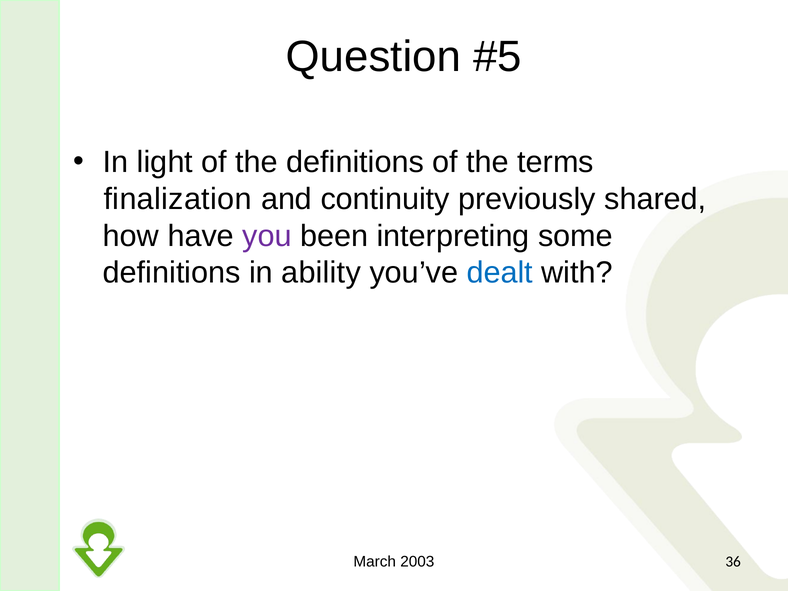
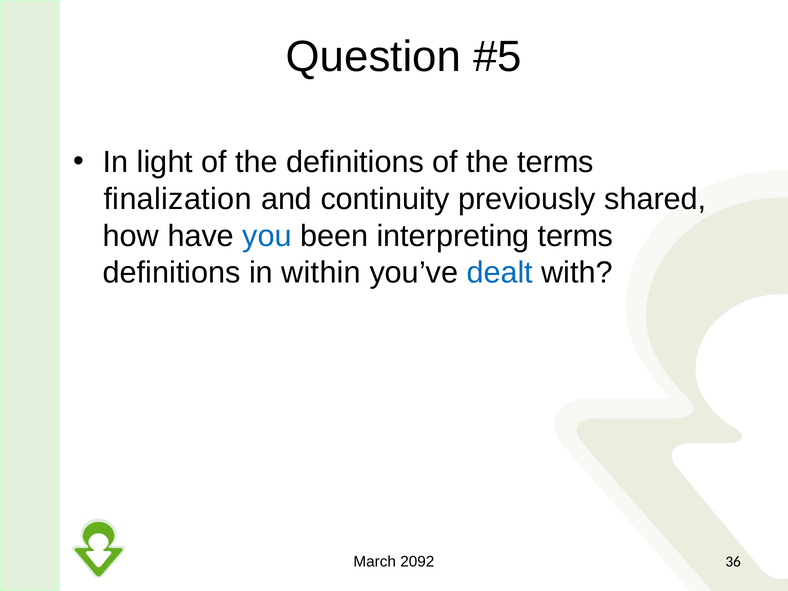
you colour: purple -> blue (267, 236)
interpreting some: some -> terms (576, 236)
ability: ability -> within (321, 273)
2003: 2003 -> 2092 (417, 562)
